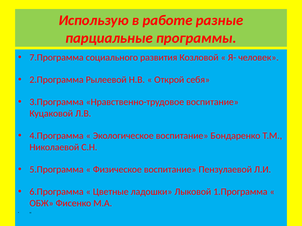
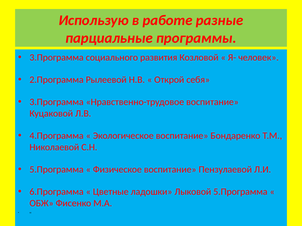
7.Программа: 7.Программа -> 3.Программа (57, 58)
Лыковой 1.Программа: 1.Программа -> 5.Программа (240, 192)
